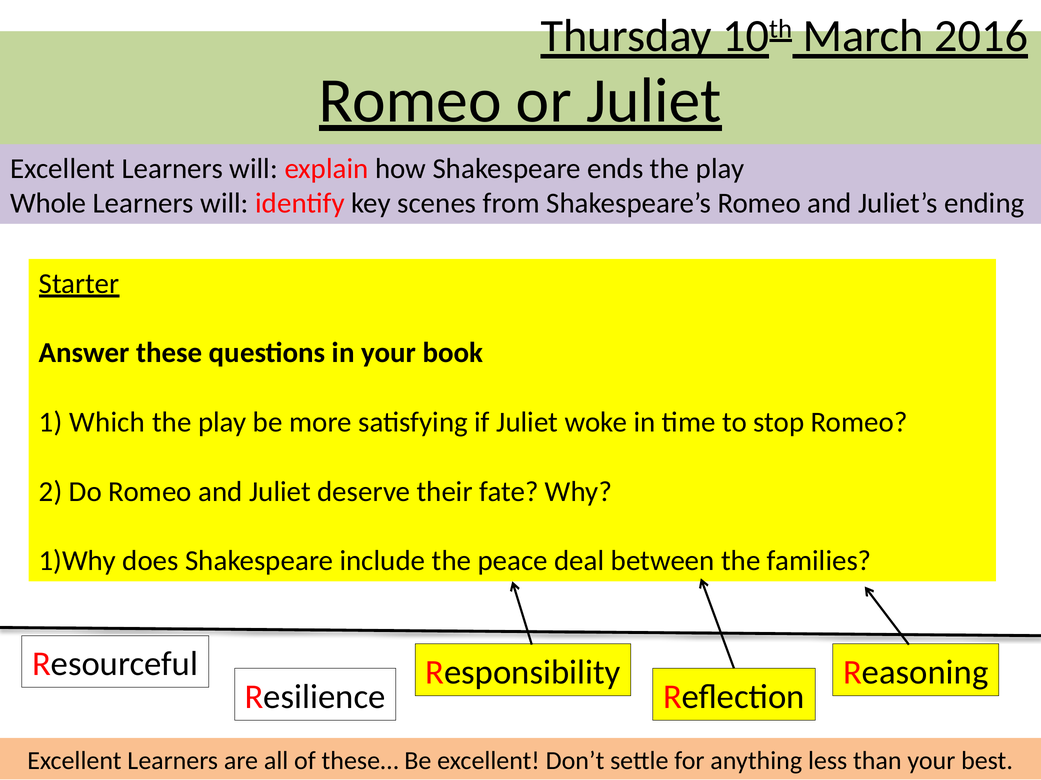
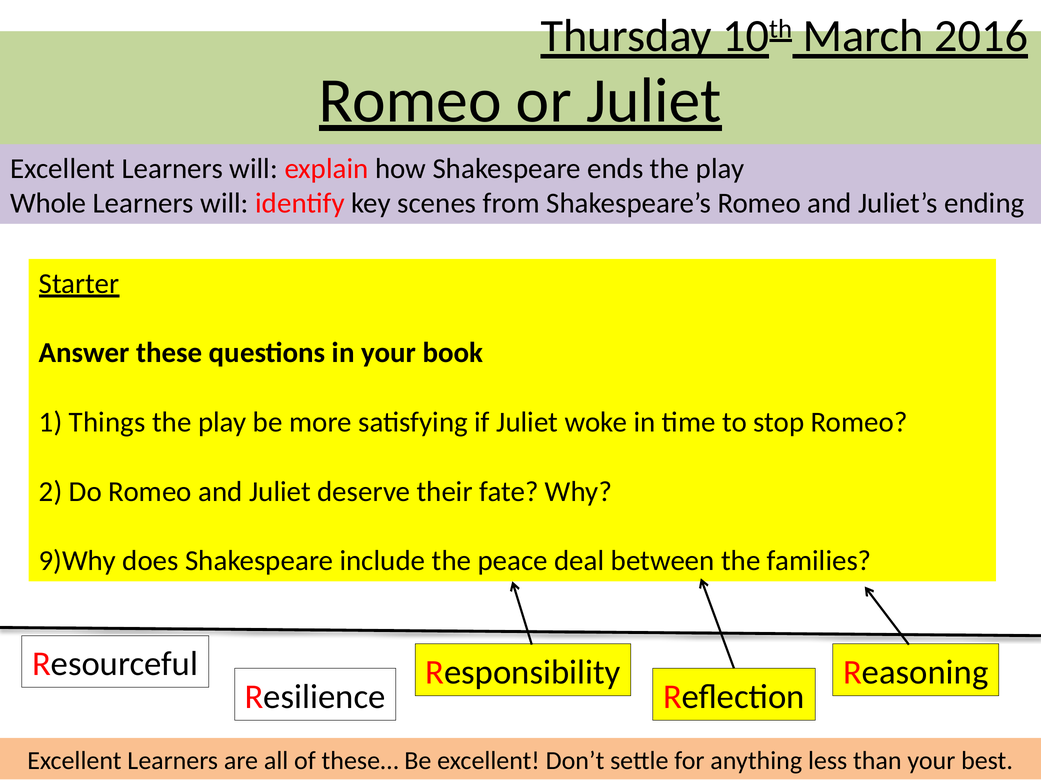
Which: Which -> Things (107, 423)
1)Why: 1)Why -> 9)Why (77, 561)
